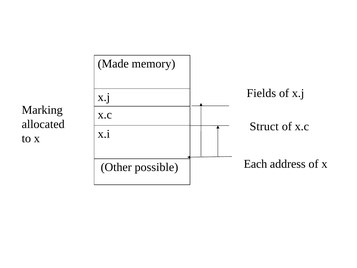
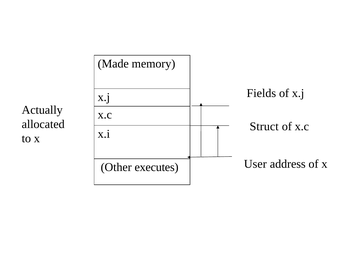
Marking: Marking -> Actually (42, 110)
Each: Each -> User (255, 164)
possible: possible -> executes (157, 167)
